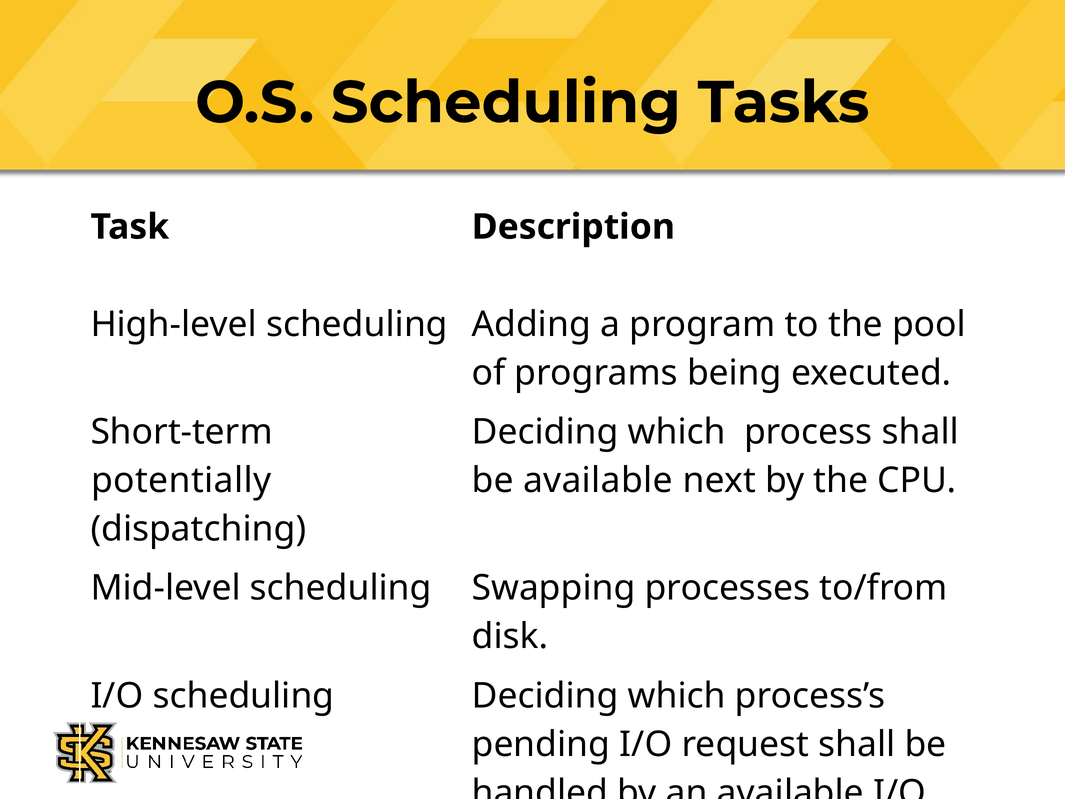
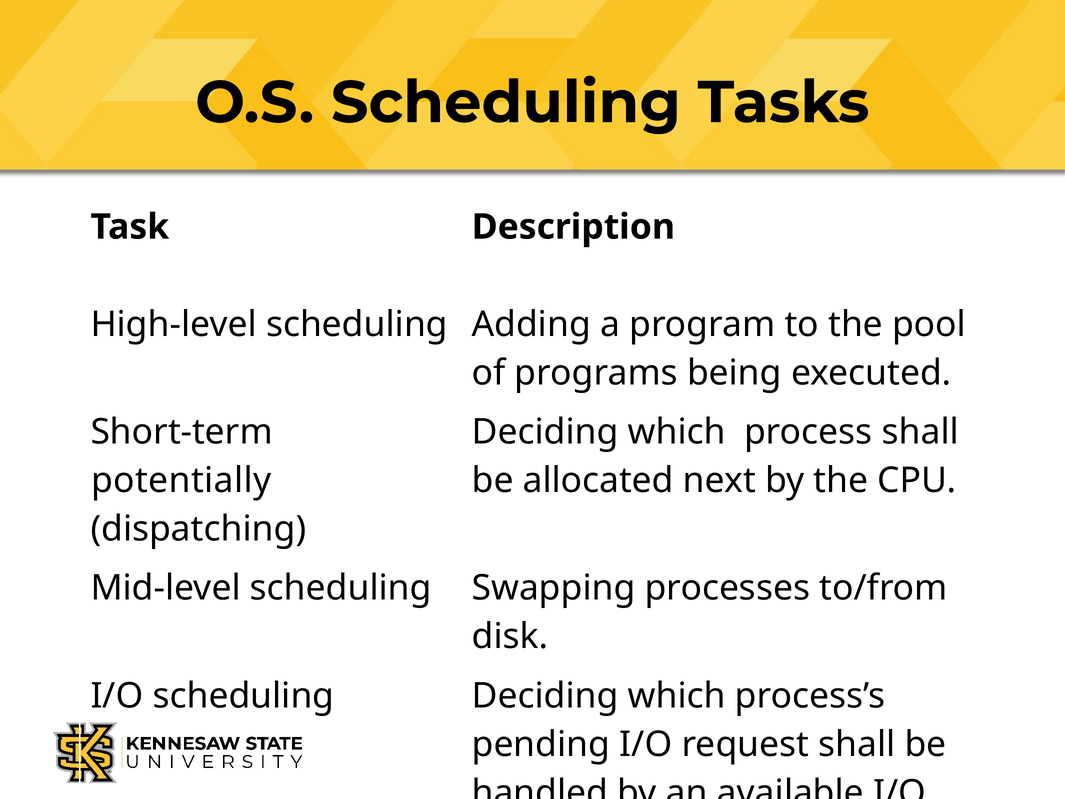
be available: available -> allocated (598, 480)
